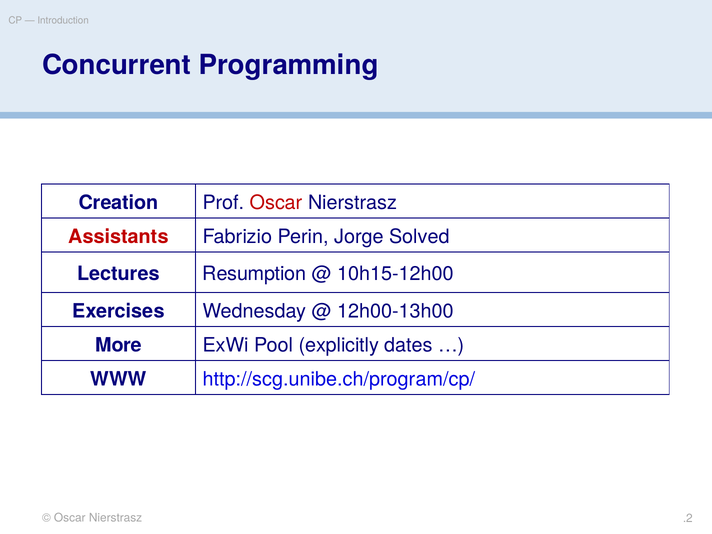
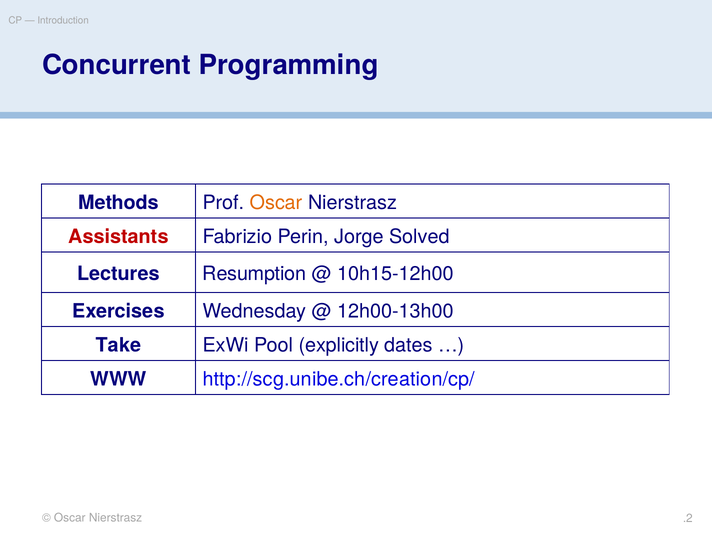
Creation: Creation -> Methods (119, 203)
Oscar colour: red -> orange (276, 203)
More: More -> Take (118, 345)
http://scg.unibe.ch/program/cp/: http://scg.unibe.ch/program/cp/ -> http://scg.unibe.ch/creation/cp/ (339, 379)
